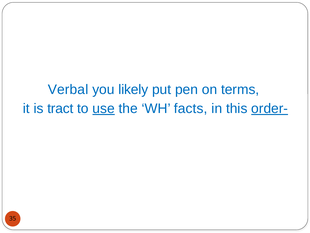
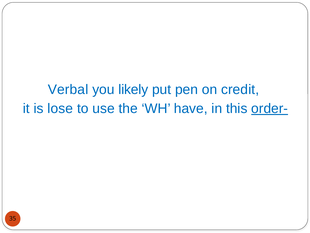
terms: terms -> credit (240, 89)
tract: tract -> lose (60, 108)
use underline: present -> none (104, 108)
facts: facts -> have (191, 108)
